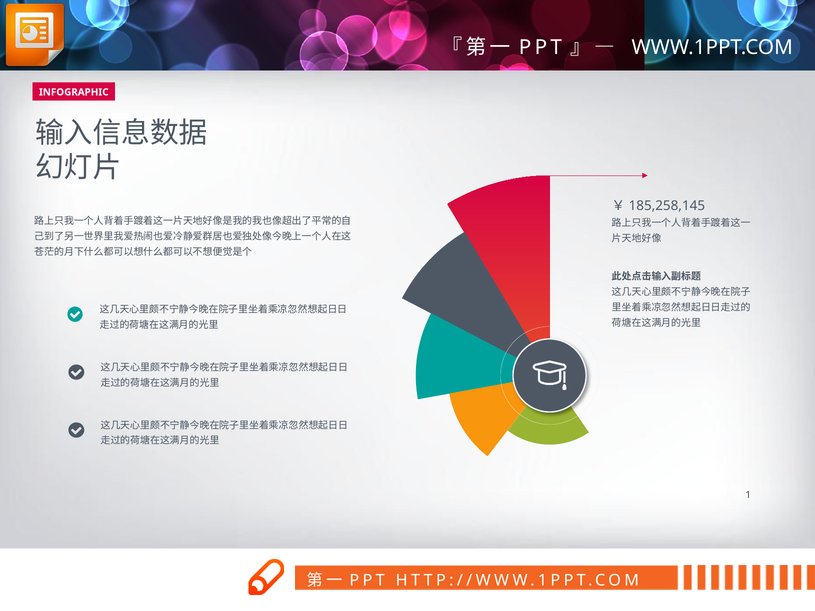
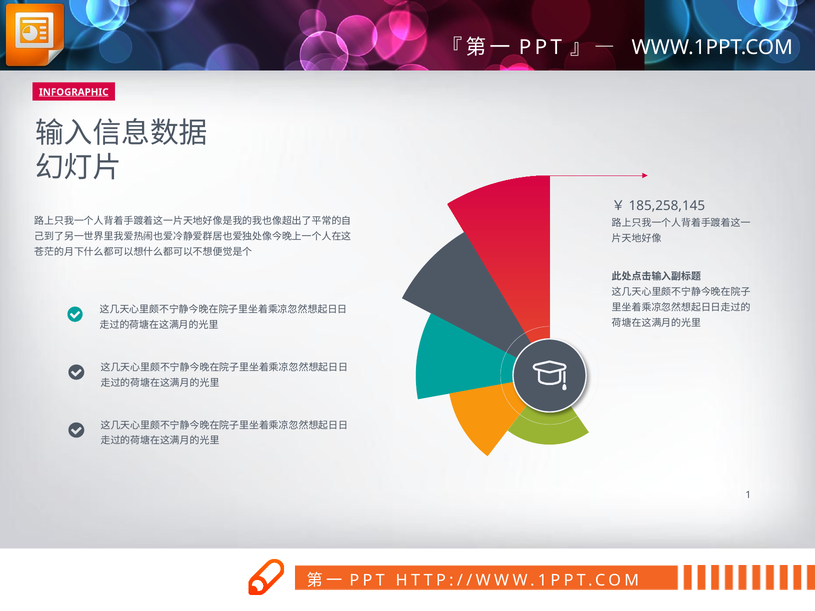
INFOGRAPHIC underline: none -> present (74, 92)
